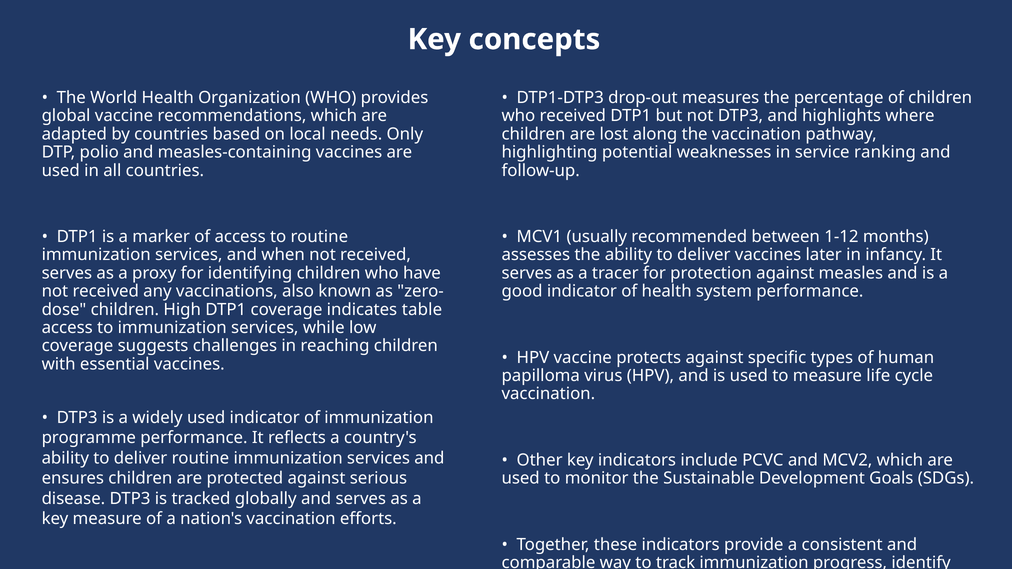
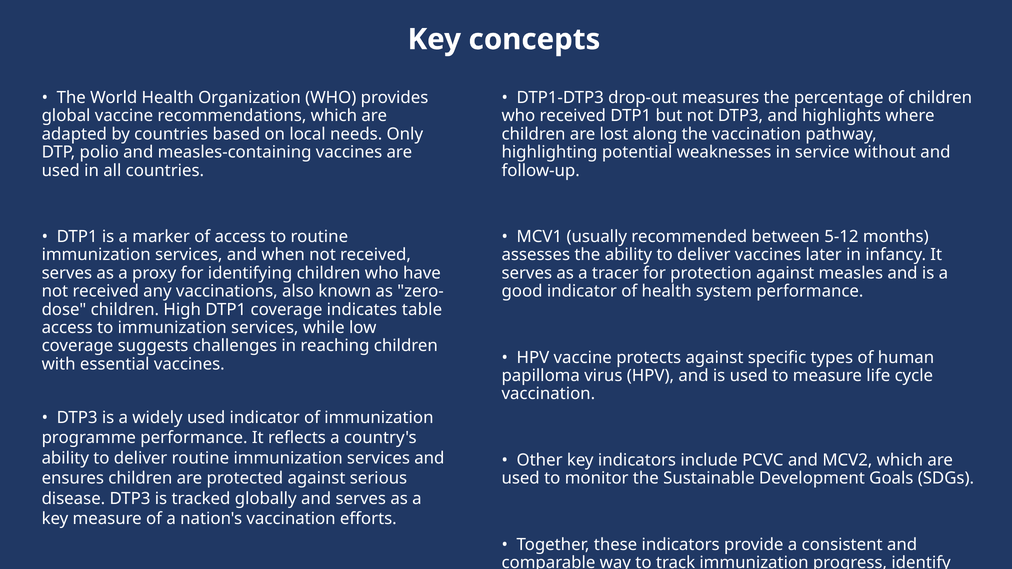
ranking: ranking -> without (885, 152)
1-12: 1-12 -> 5-12 (841, 237)
